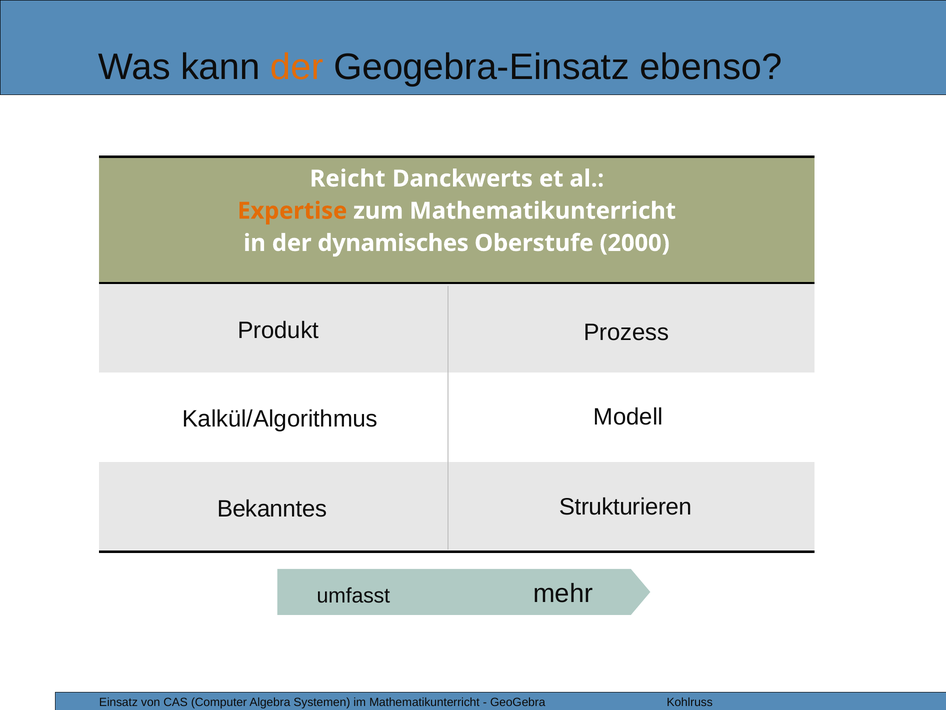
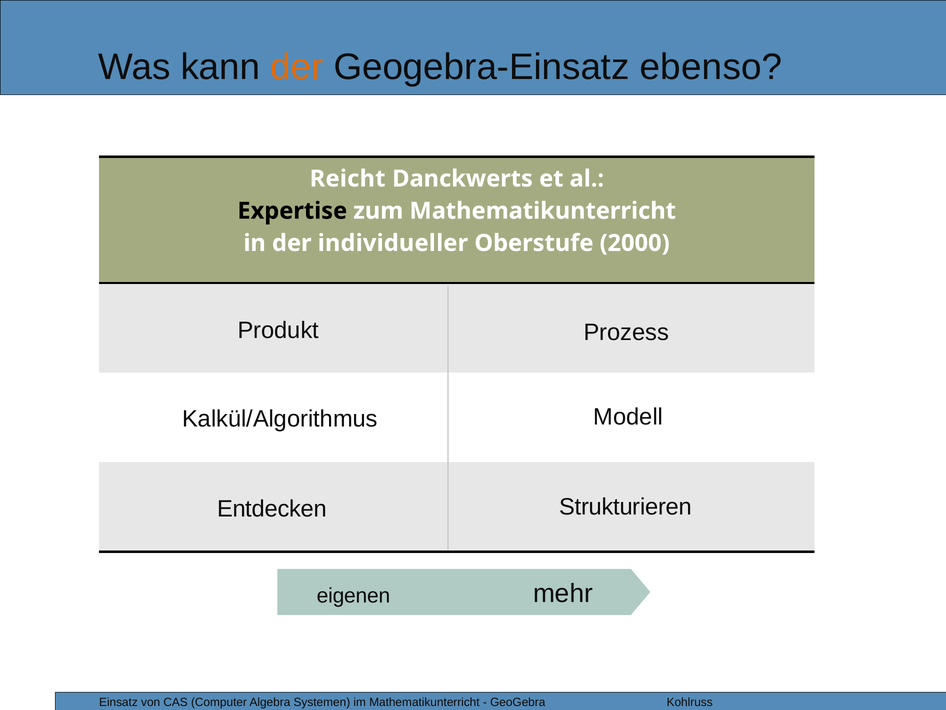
Expertise colour: orange -> black (292, 211)
dynamisches: dynamisches -> individueller (393, 243)
Bekanntes: Bekanntes -> Entdecken (272, 509)
umfasst: umfasst -> eigenen (353, 595)
